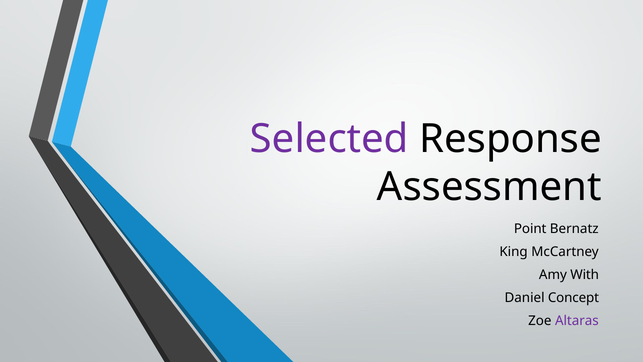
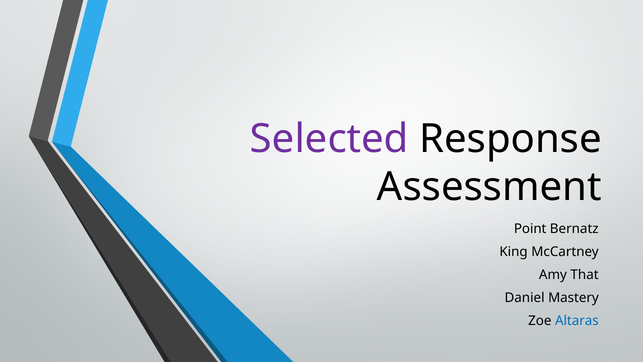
With: With -> That (585, 275)
Concept: Concept -> Mastery (573, 297)
Altaras colour: purple -> blue (577, 320)
